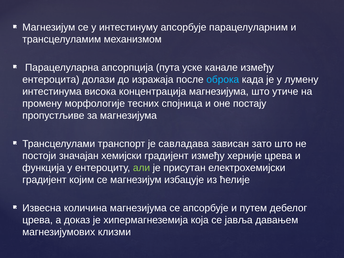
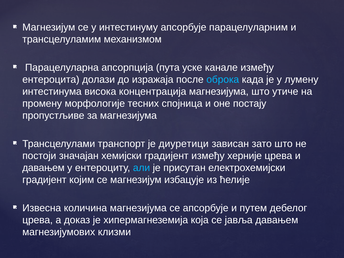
савладава: савладава -> диуретици (184, 144)
функција: функција -> давањем (43, 168)
али colour: light green -> light blue (141, 168)
